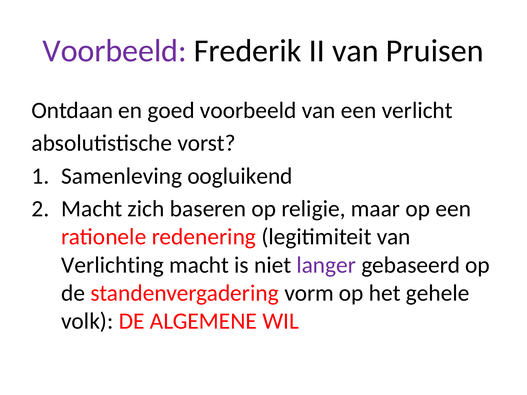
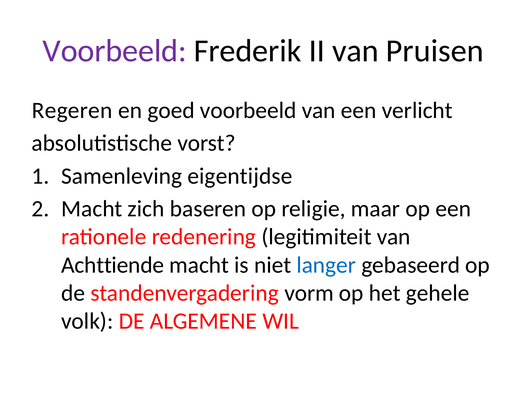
Ontdaan: Ontdaan -> Regeren (72, 111)
oogluikend: oogluikend -> eigentijdse (240, 176)
Verlichting: Verlichting -> Achttiende (113, 265)
langer colour: purple -> blue (326, 265)
